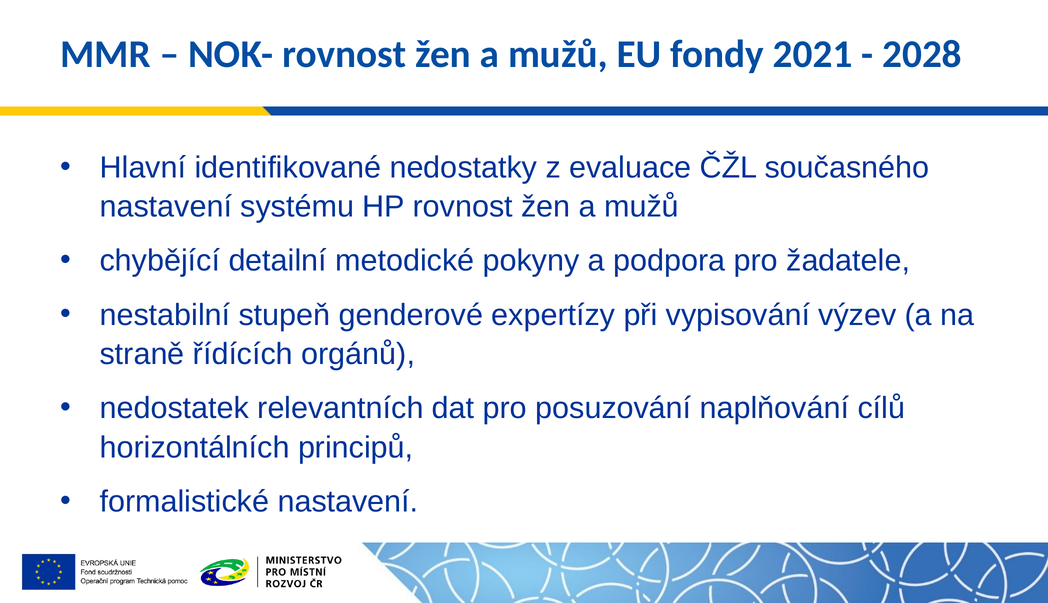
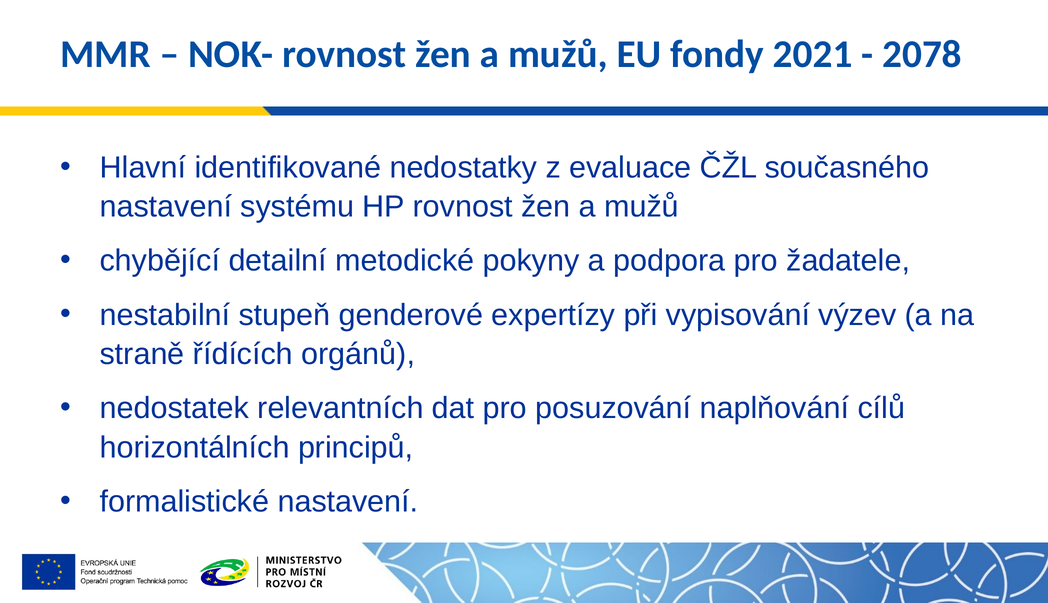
2028: 2028 -> 2078 (922, 54)
